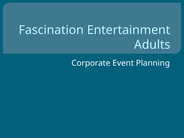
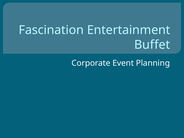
Adults: Adults -> Buffet (152, 45)
